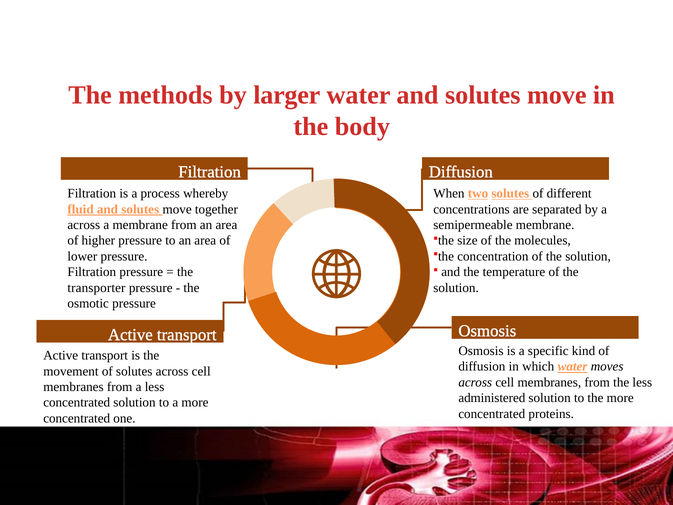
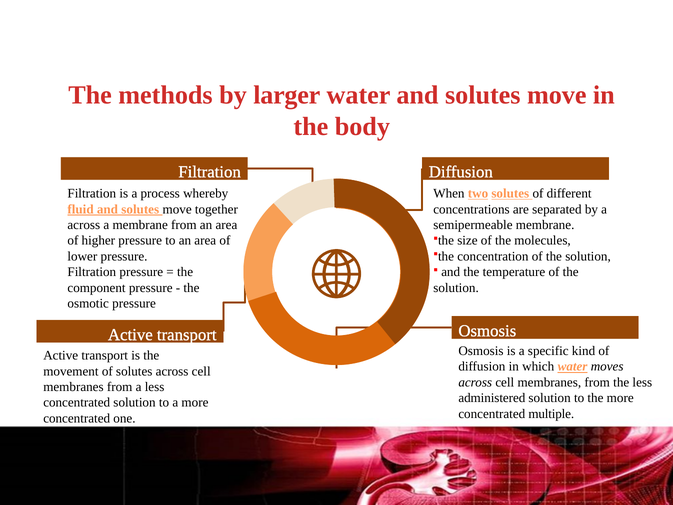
transporter: transporter -> component (97, 288)
proteins: proteins -> multiple (551, 414)
